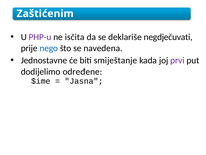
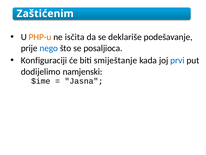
PHP-u colour: purple -> orange (40, 37)
negdječuvati: negdječuvati -> podešavanje (168, 37)
navedena: navedena -> posaljioca (103, 48)
Jednostavne: Jednostavne -> Konfiguraciji (44, 60)
prvi colour: purple -> blue (177, 60)
određene: određene -> namjenski (83, 71)
